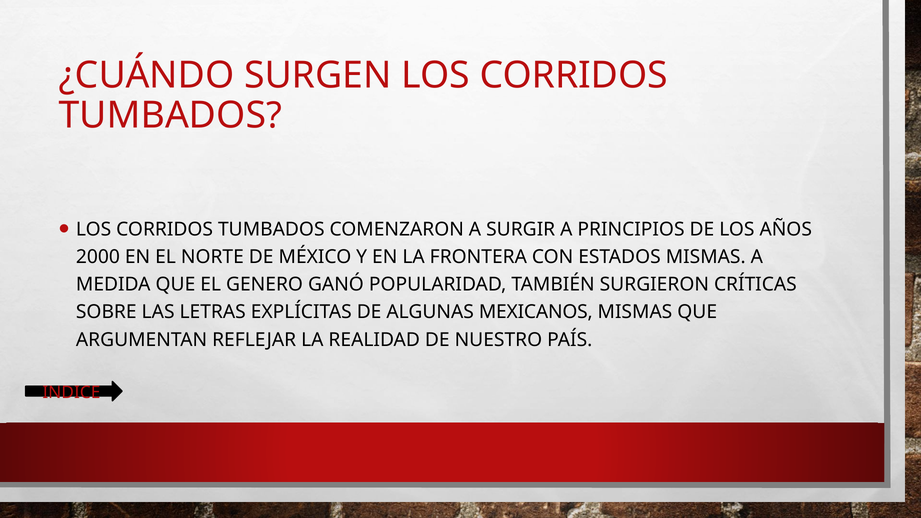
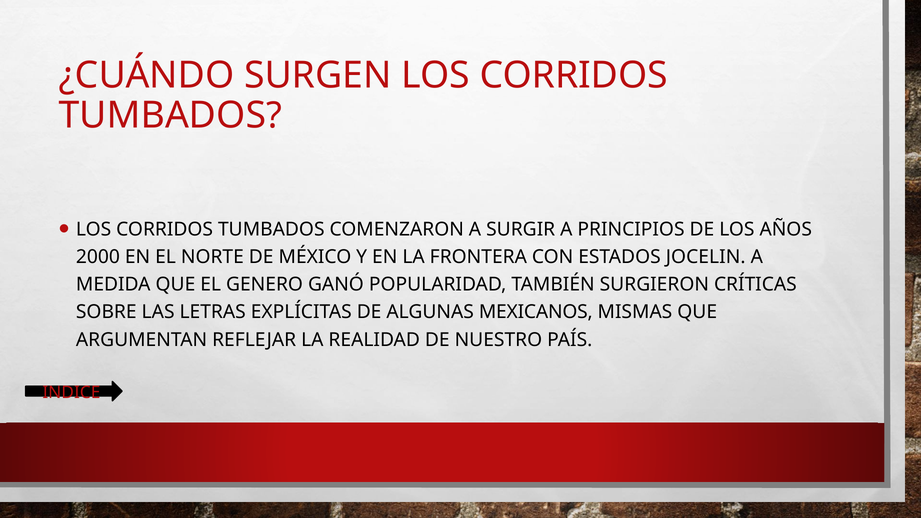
ESTADOS MISMAS: MISMAS -> JOCELIN (706, 257)
